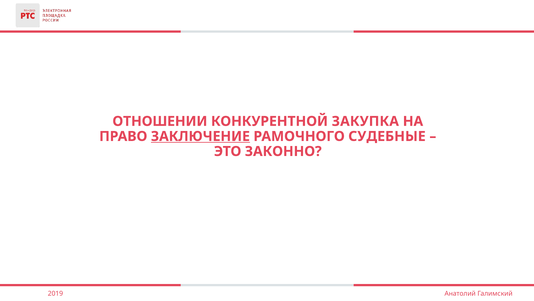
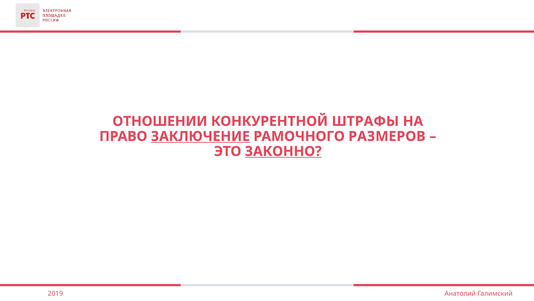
ЗАКУПКА: ЗАКУПКА -> ШТРАФЫ (365, 121)
СУДЕБНЫЕ: СУДЕБНЫЕ -> РАЗМЕРОВ (387, 136)
ЗАКОННО underline: none -> present (283, 151)
